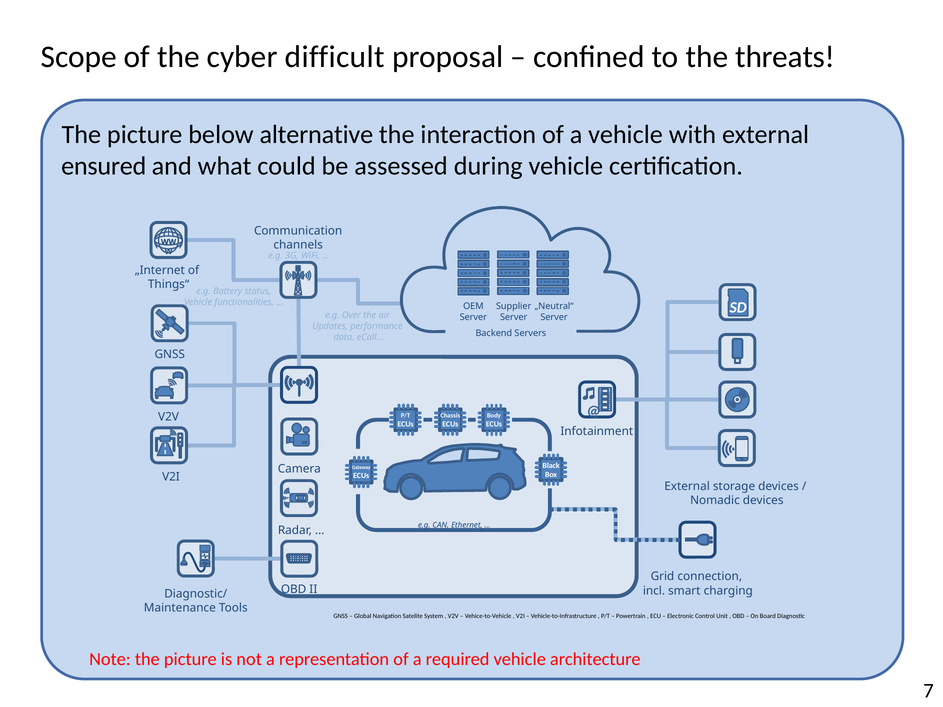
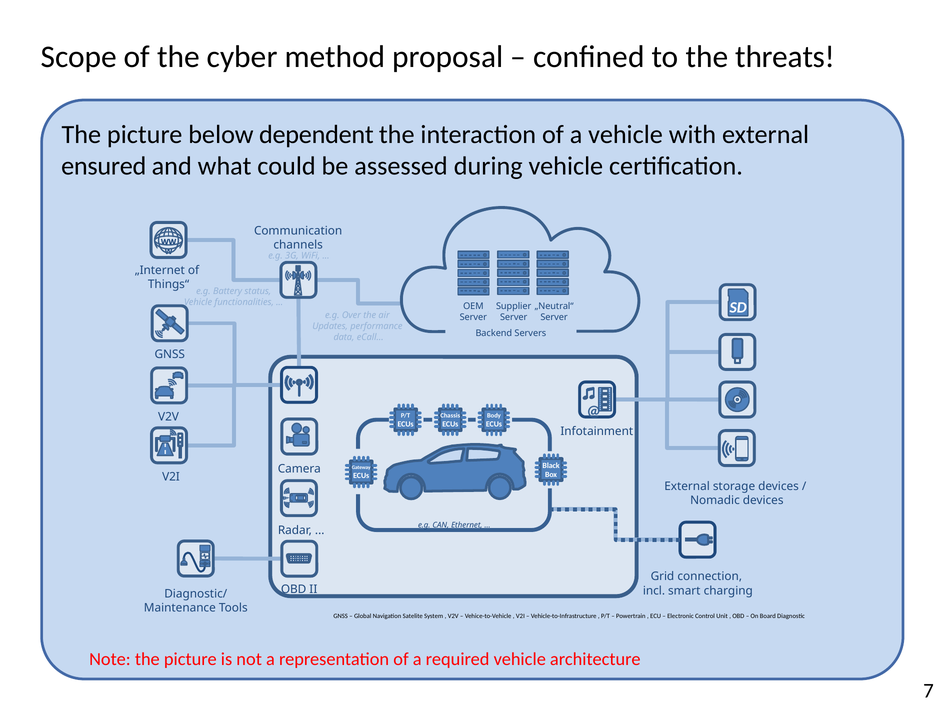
difficult: difficult -> method (335, 57)
alternative: alternative -> dependent (316, 135)
